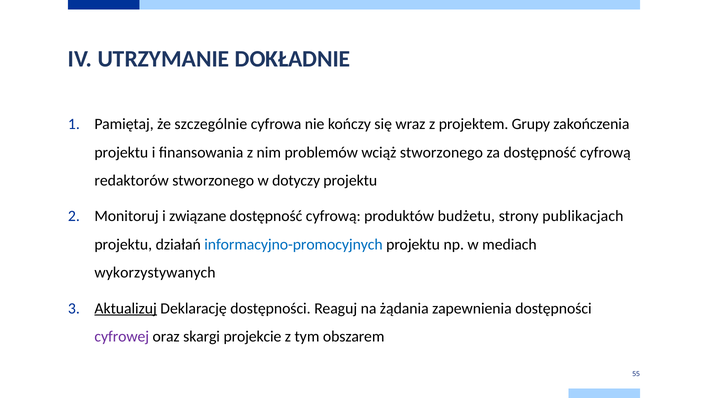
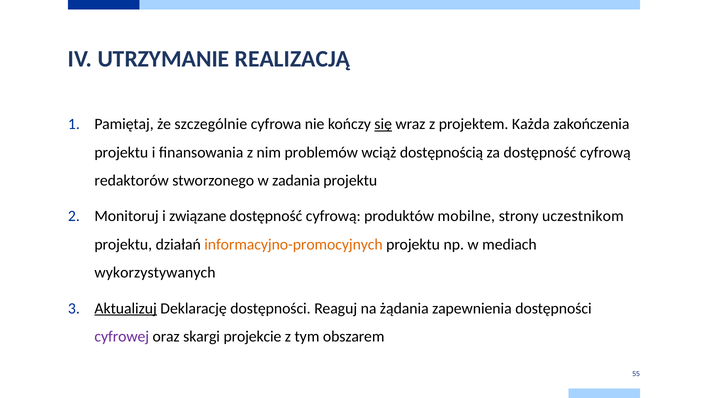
DOKŁADNIE: DOKŁADNIE -> REALIZACJĄ (293, 59)
się underline: none -> present (383, 124)
Grupy: Grupy -> Każda (531, 124)
wciąż stworzonego: stworzonego -> dostępnością (442, 152)
dotyczy: dotyczy -> zadania (296, 181)
budżetu: budżetu -> mobilne (466, 216)
publikacjach: publikacjach -> uczestnikom (583, 216)
informacyjno-promocyjnych colour: blue -> orange (293, 245)
